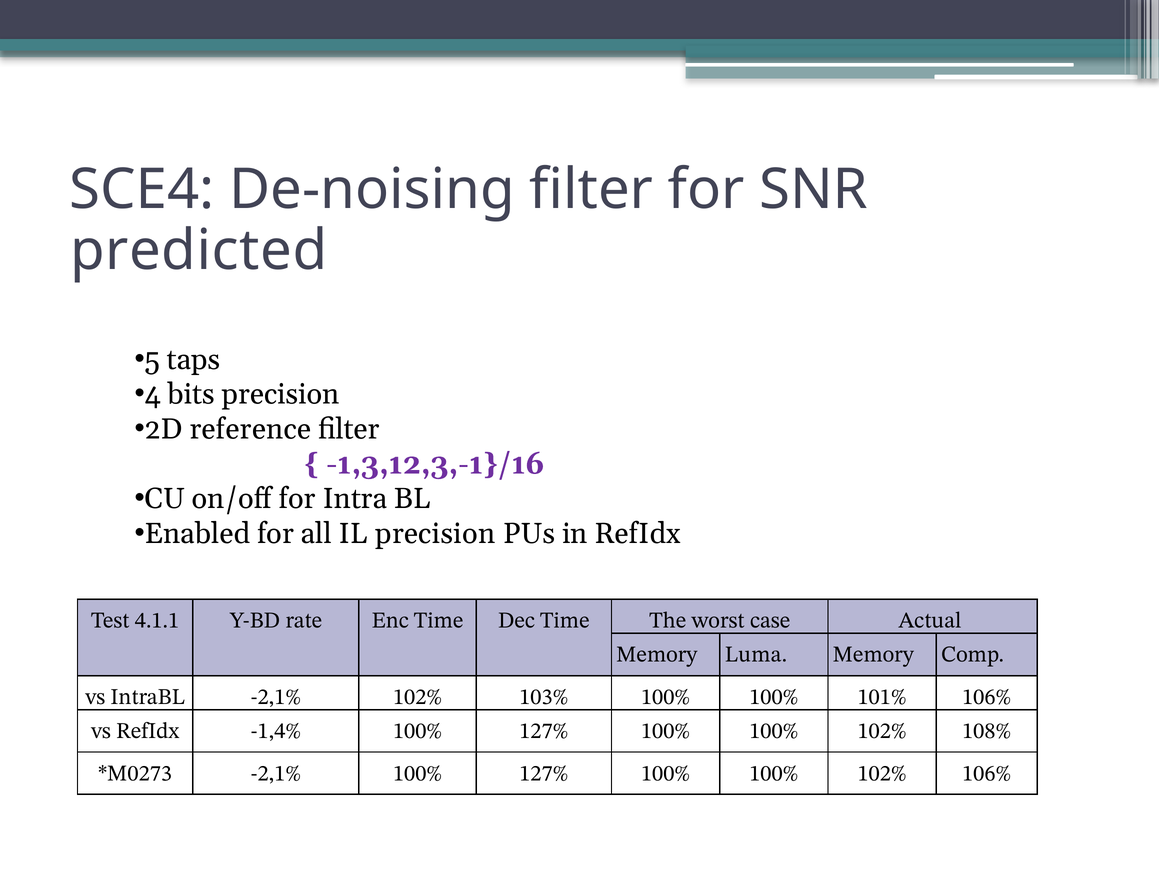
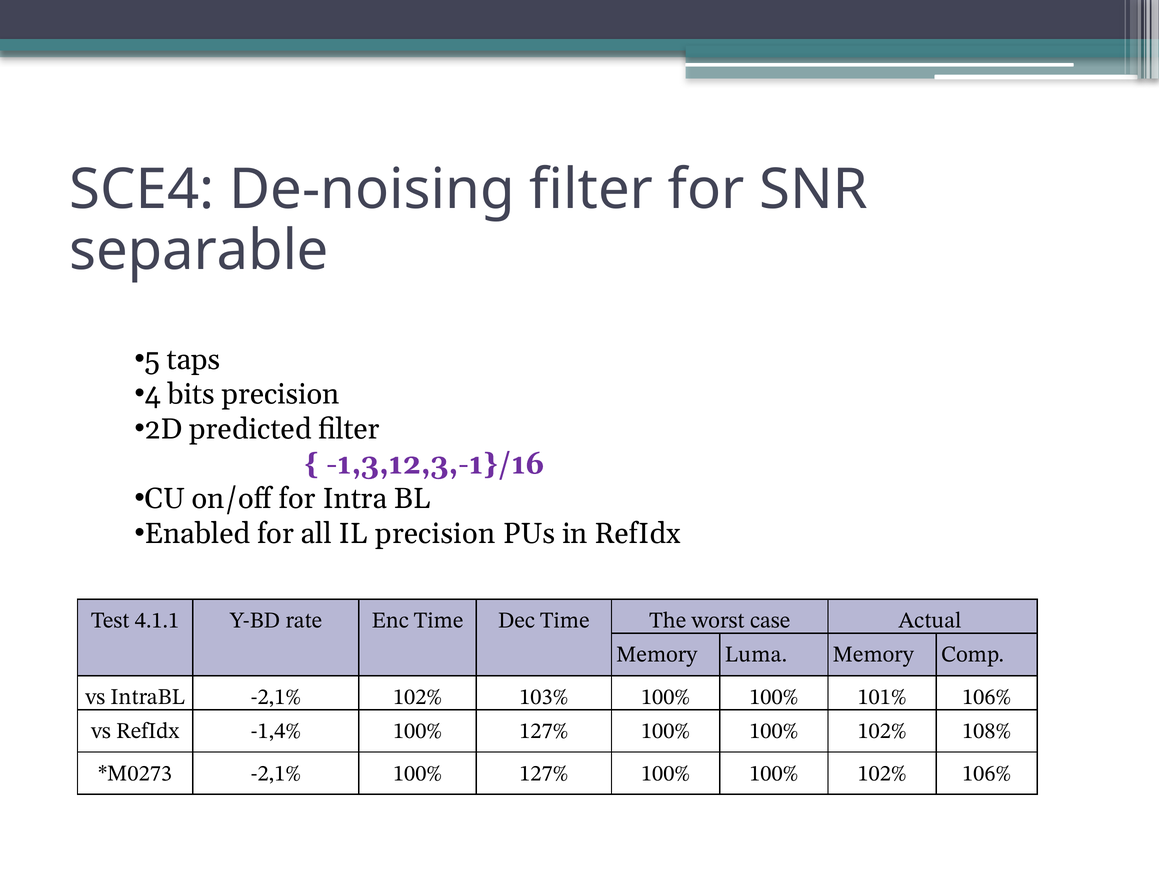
predicted: predicted -> separable (199, 250)
reference: reference -> predicted (250, 429)
